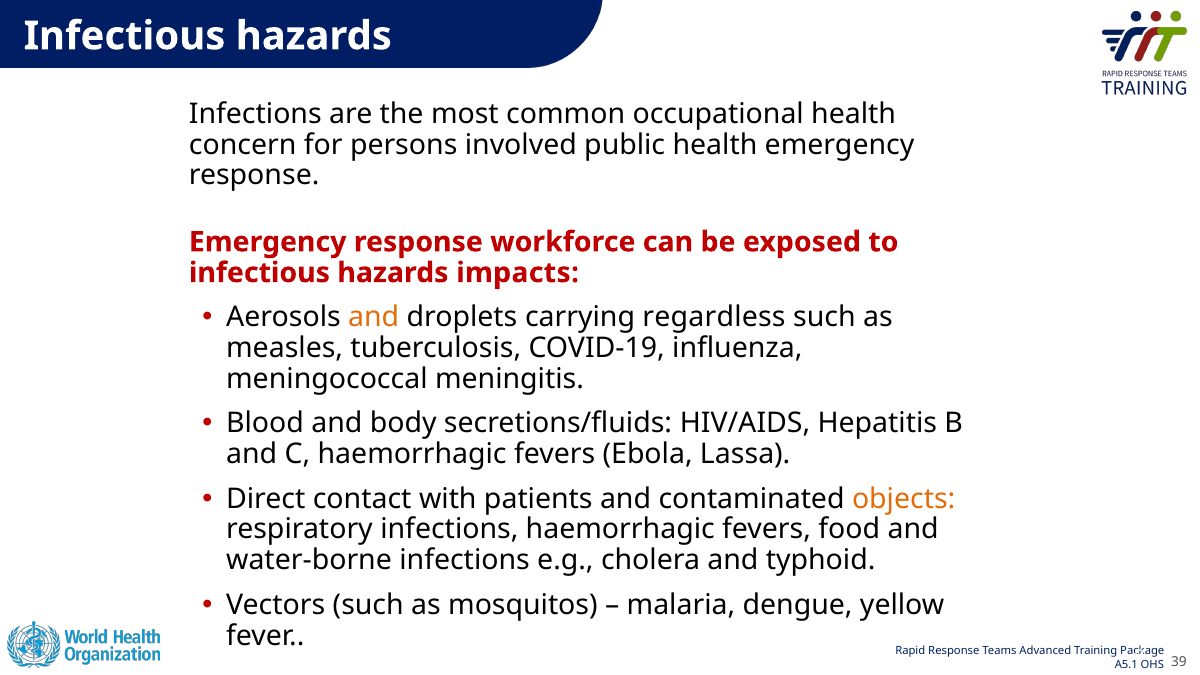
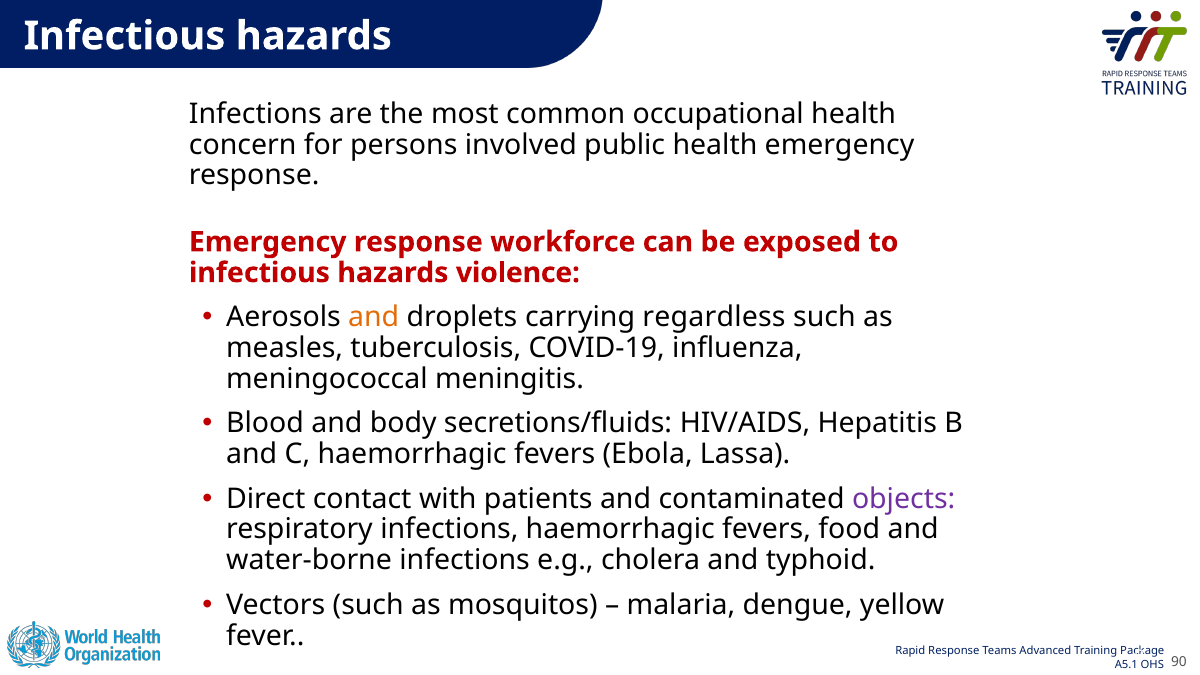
impacts: impacts -> violence (518, 273)
objects colour: orange -> purple (904, 499)
39: 39 -> 90 (1179, 662)
